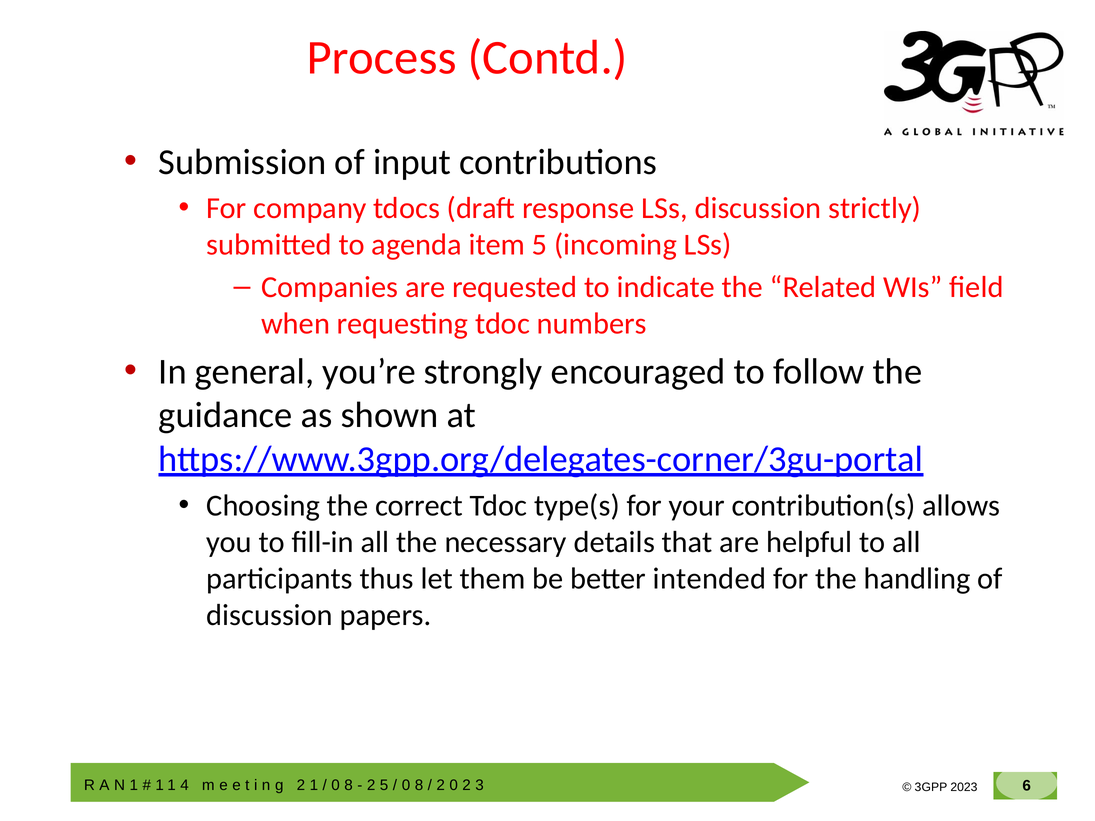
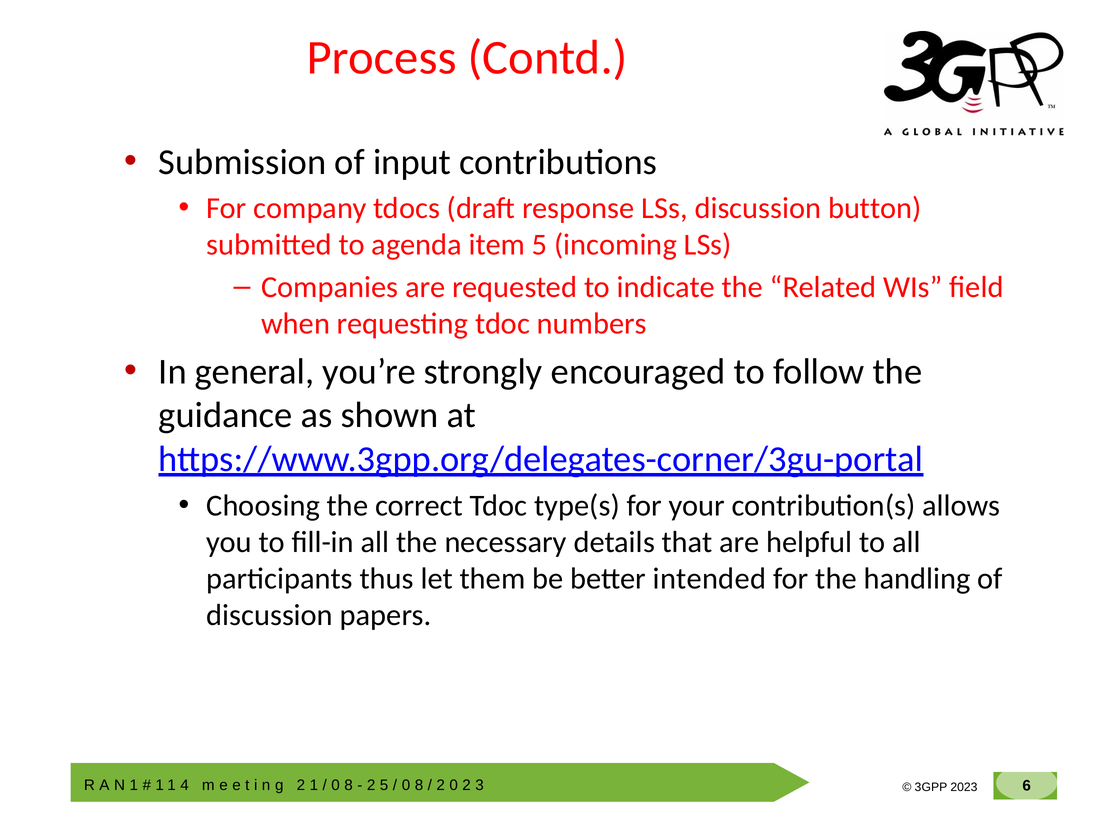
strictly: strictly -> button (875, 208)
